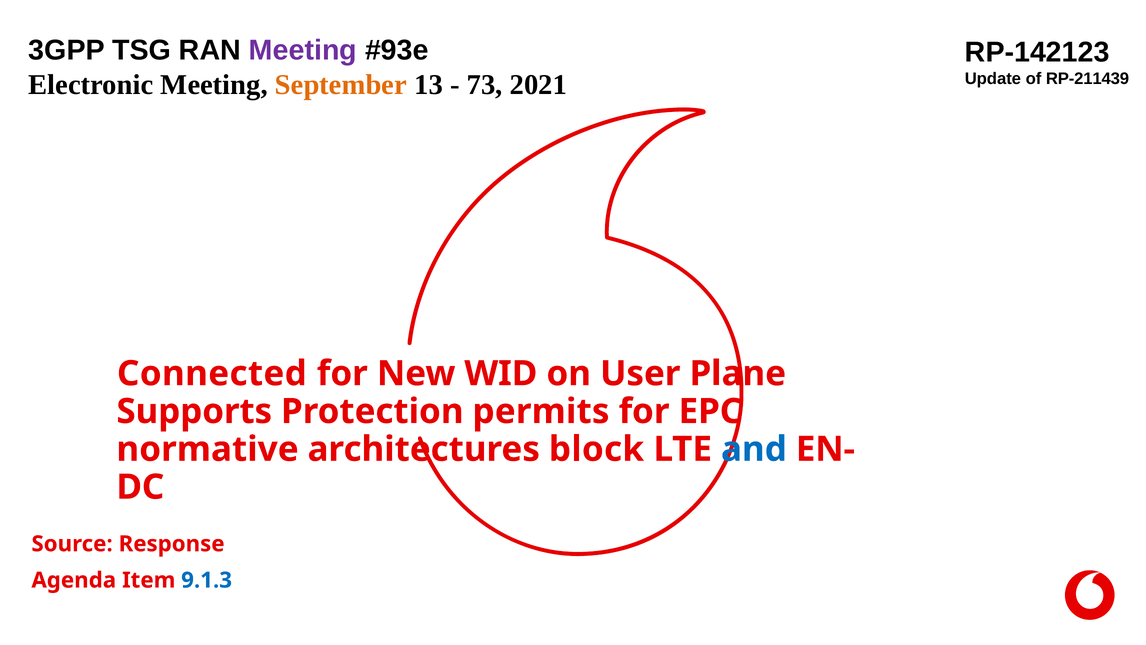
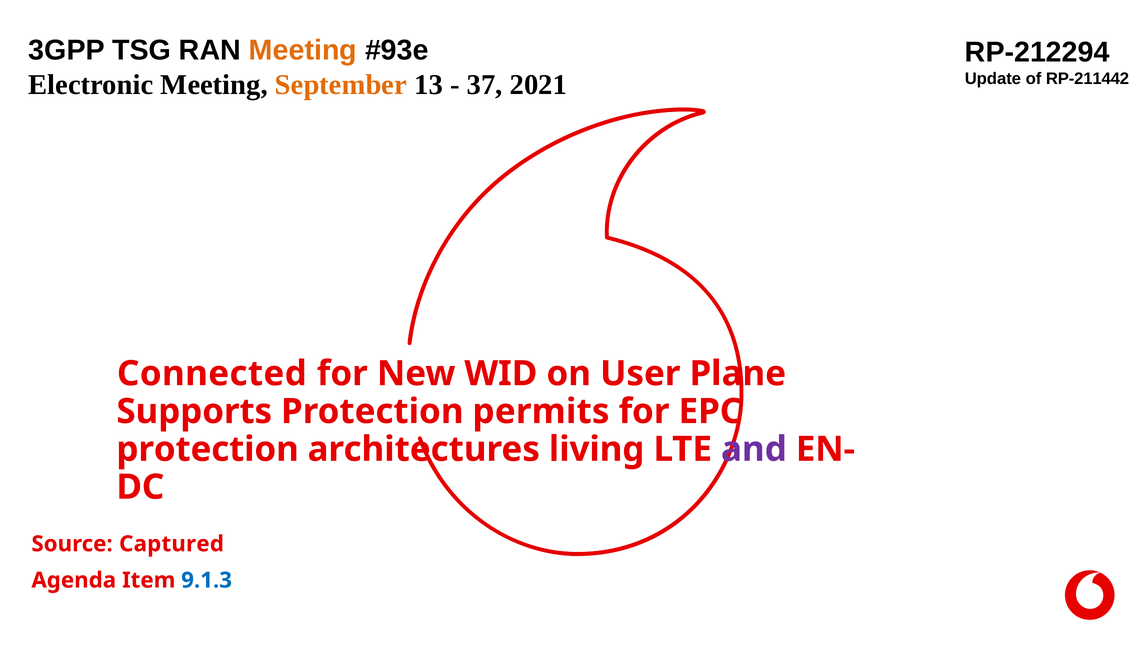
Meeting colour: purple -> orange (303, 50)
RP-142123: RP-142123 -> RP-212294 (1037, 52)
RP-211439: RP-211439 -> RP-211442 (1087, 79)
73: 73 -> 37 (485, 85)
normative: normative -> protection (208, 449)
block: block -> living (597, 449)
and colour: blue -> purple (754, 449)
Response: Response -> Captured (171, 544)
